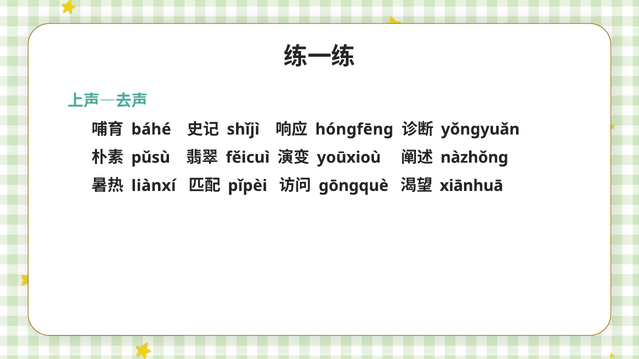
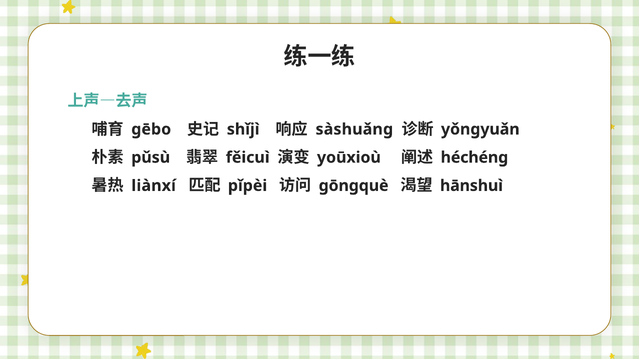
báhé: báhé -> ɡēbo (151, 129)
hóngfēng: hóngfēng -> sàshuǎnɡ (354, 129)
nàzhǒng: nàzhǒng -> héchéng (474, 158)
xiānhuā: xiānhuā -> hānshuì (471, 186)
